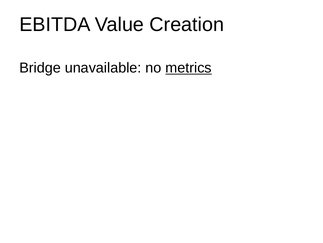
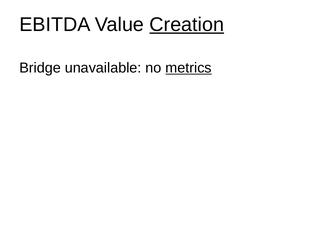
Creation underline: none -> present (187, 25)
